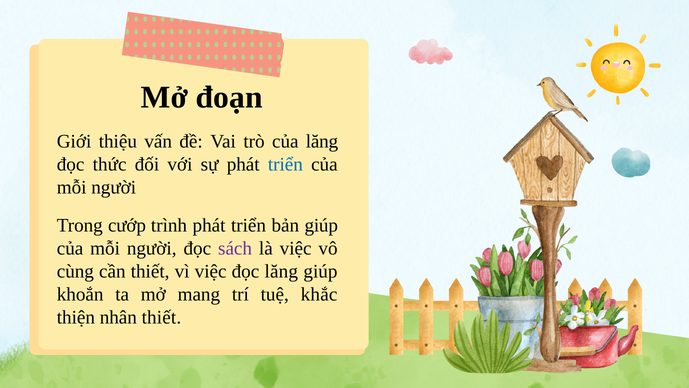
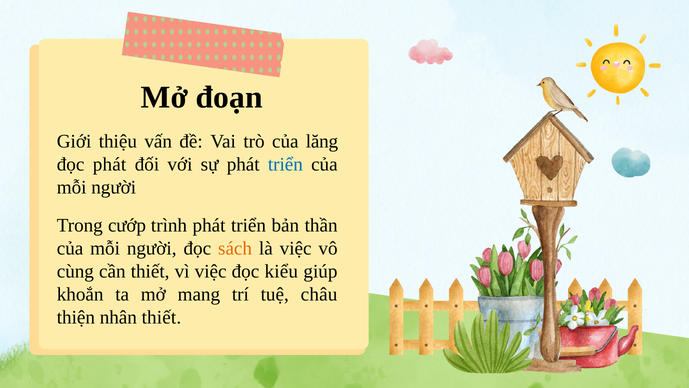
đọc thức: thức -> phát (110, 164)
bản giúp: giúp -> thần (321, 225)
sách colour: purple -> orange (235, 248)
đọc lăng: lăng -> kiểu (281, 271)
khắc: khắc -> châu (319, 294)
